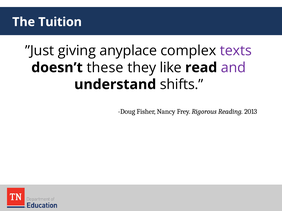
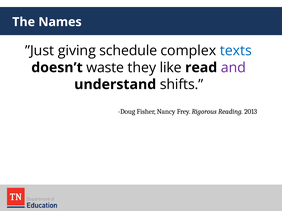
Tuition: Tuition -> Names (60, 22)
anyplace: anyplace -> schedule (128, 51)
texts colour: purple -> blue (236, 51)
these: these -> waste (105, 68)
